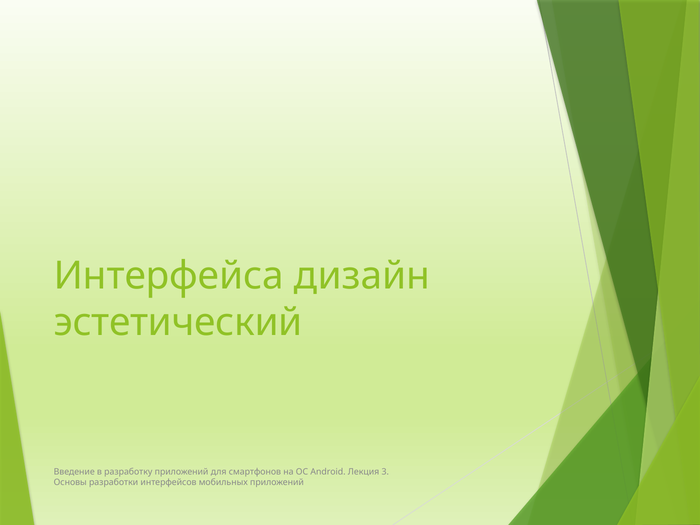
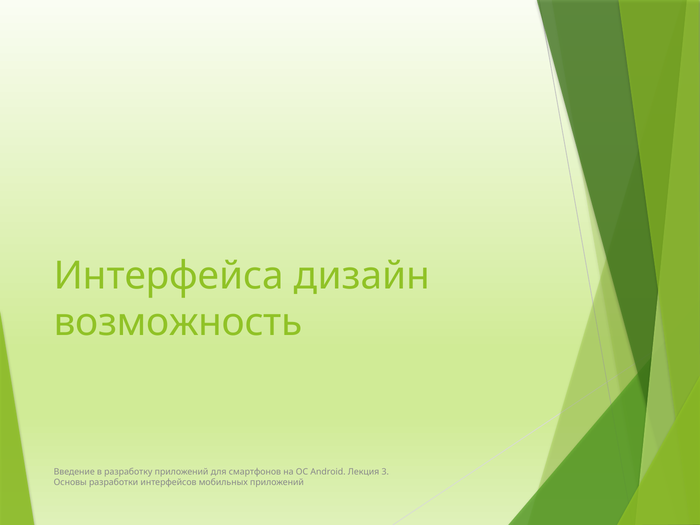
эстетический: эстетический -> возможность (178, 322)
